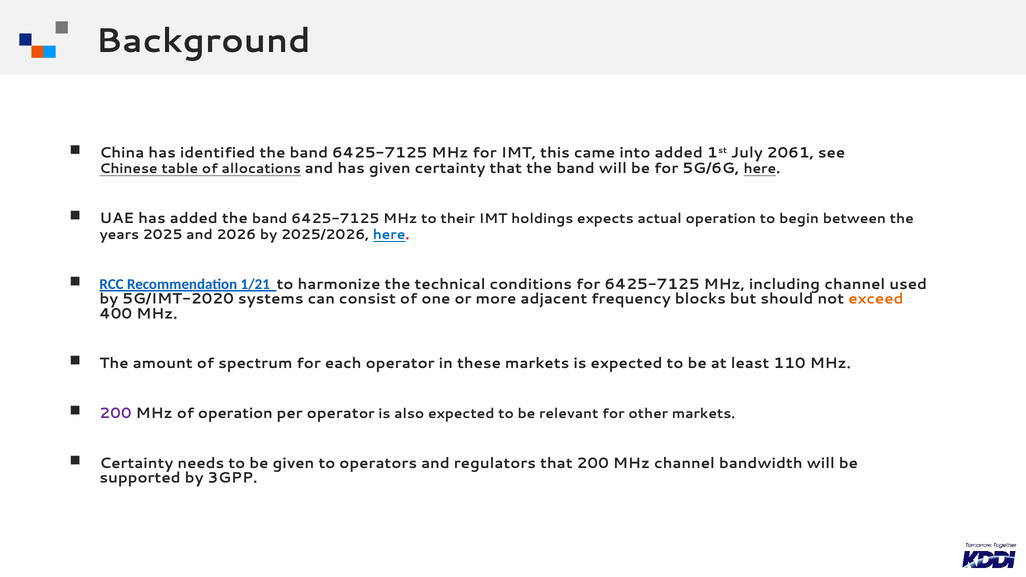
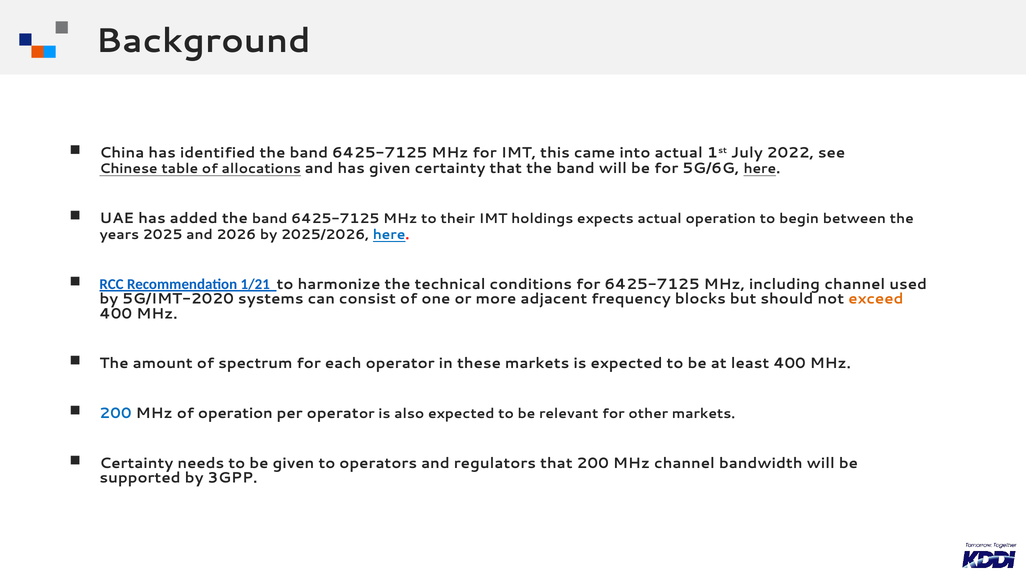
into added: added -> actual (679, 153)
2061: 2061 -> 2022 (790, 153)
least 110: 110 -> 400 (790, 364)
200 colour: purple -> blue (116, 413)
